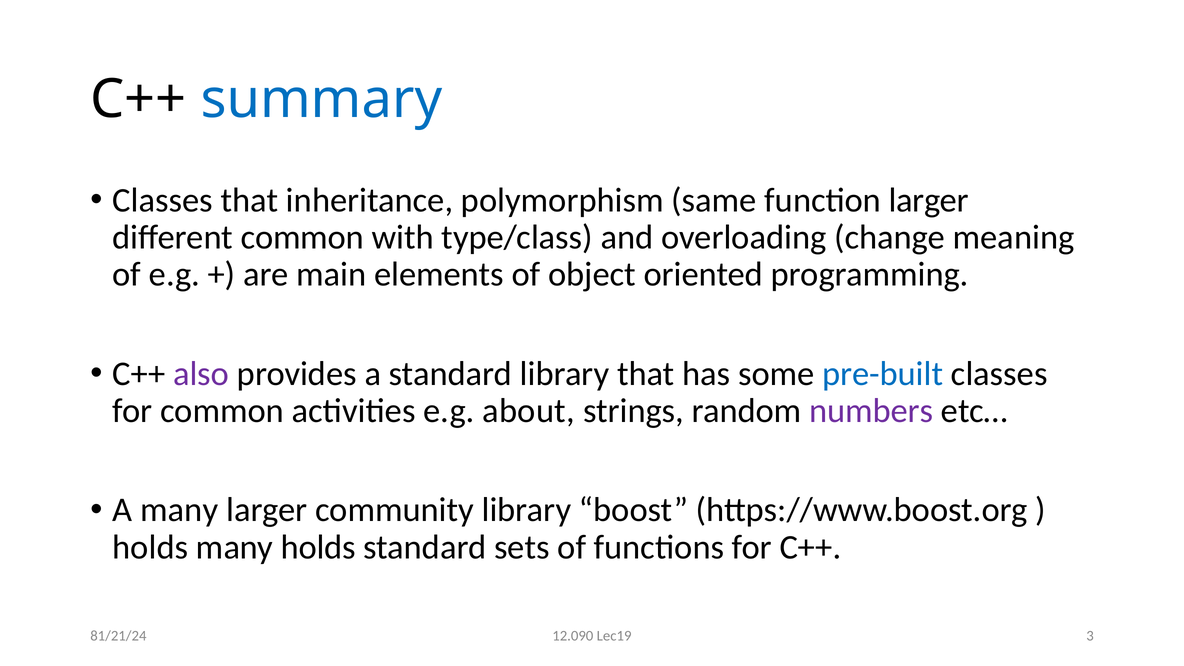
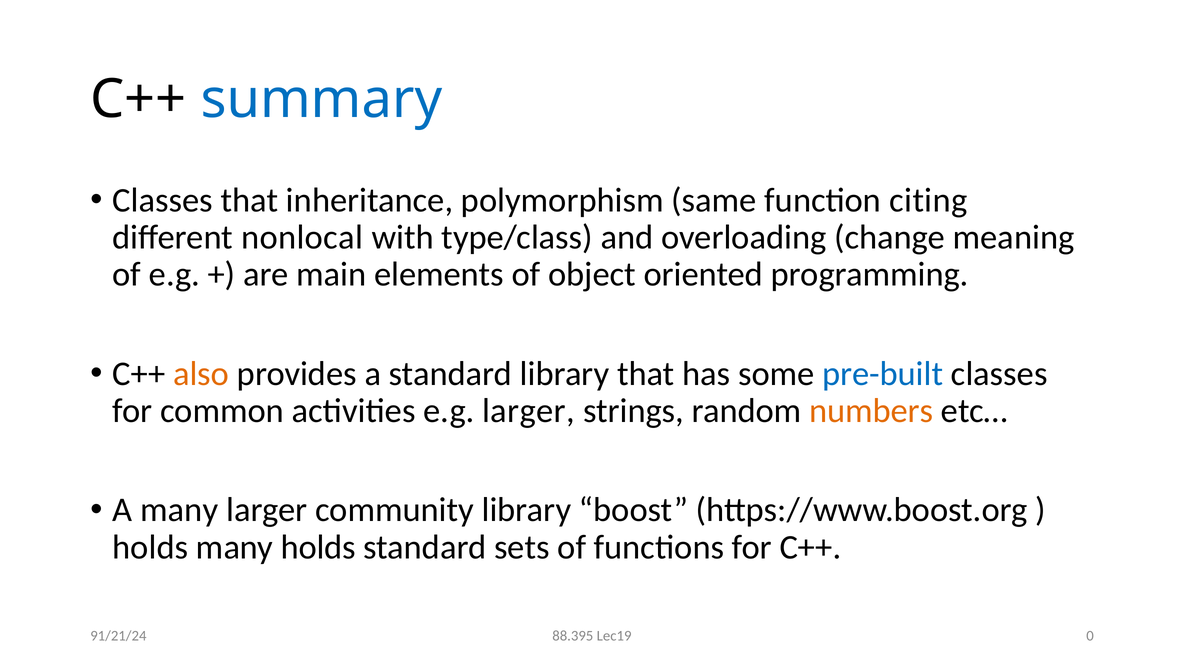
function larger: larger -> citing (928, 200)
different common: common -> nonlocal (302, 237)
also colour: purple -> orange (201, 374)
e.g about: about -> larger (529, 411)
numbers colour: purple -> orange (871, 411)
12.090: 12.090 -> 88.395 (573, 636)
3: 3 -> 0 (1090, 636)
81/21/24: 81/21/24 -> 91/21/24 (118, 636)
